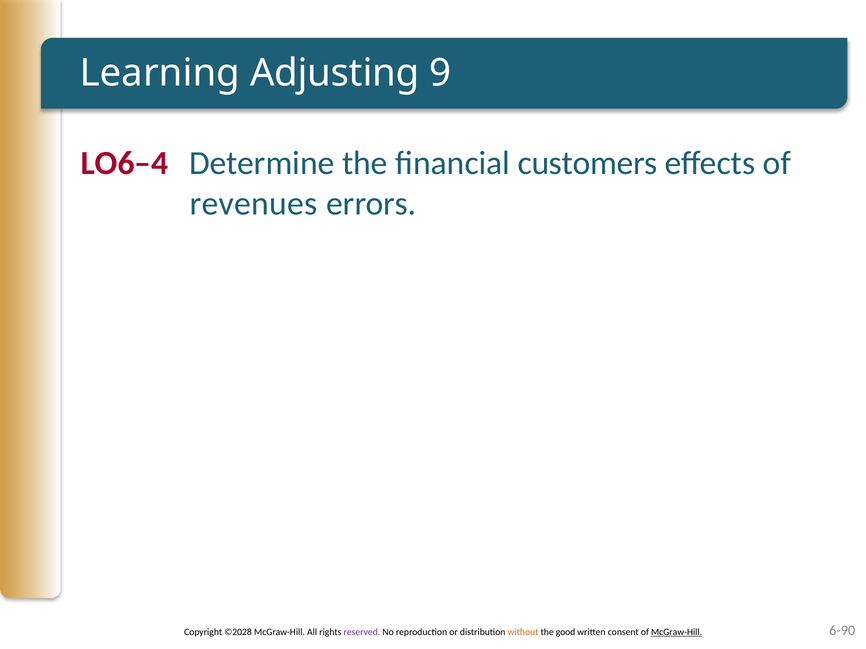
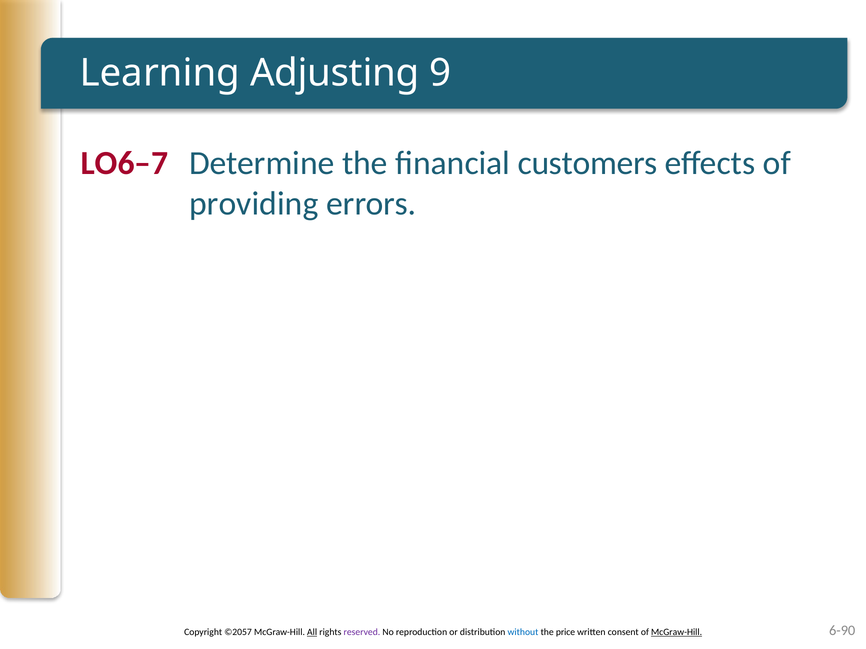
LO6–4: LO6–4 -> LO6–7 (124, 163)
revenues: revenues -> providing (254, 204)
©2028: ©2028 -> ©2057 (238, 633)
All underline: none -> present (312, 633)
without colour: orange -> blue (523, 633)
good: good -> price (566, 633)
